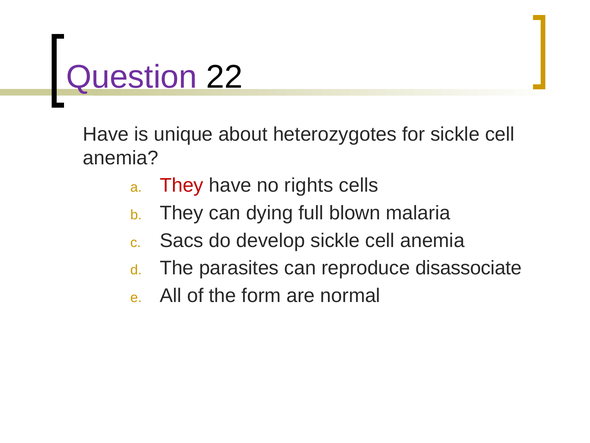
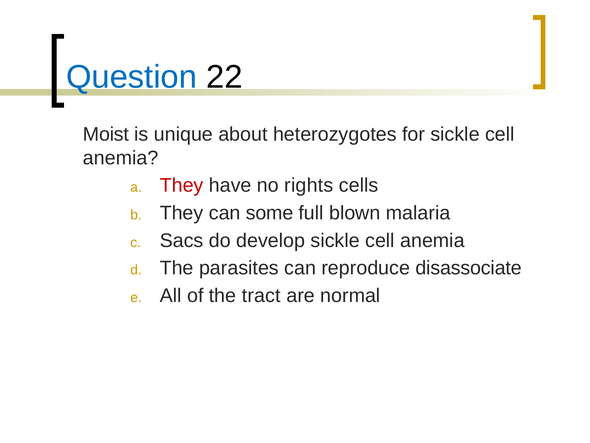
Question colour: purple -> blue (132, 77)
Have: Have -> Moist (106, 134)
dying: dying -> some (270, 213)
form: form -> tract (261, 295)
